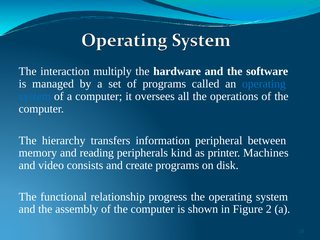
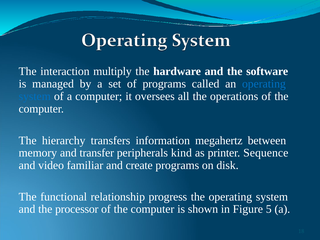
peripheral: peripheral -> megahertz (219, 140)
reading: reading -> transfer (97, 153)
Machines: Machines -> Sequence (266, 153)
consists: consists -> familiar (85, 165)
assembly: assembly -> processor (77, 209)
2: 2 -> 5 (269, 209)
